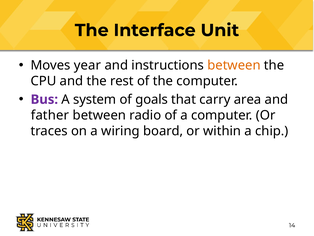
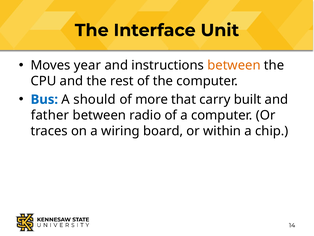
Bus colour: purple -> blue (44, 99)
system: system -> should (95, 99)
goals: goals -> more (152, 99)
area: area -> built (248, 99)
